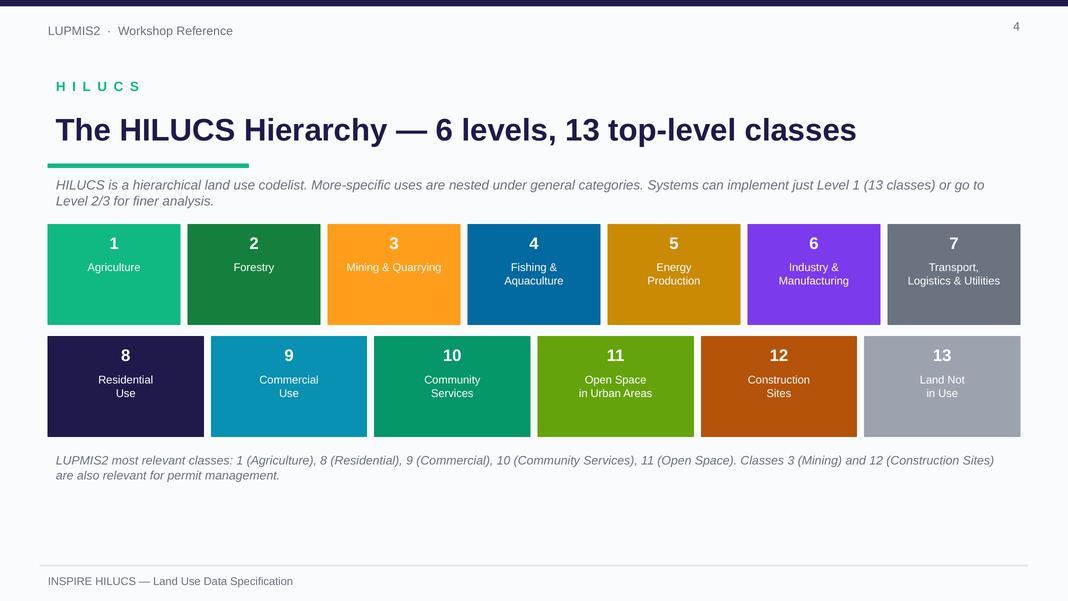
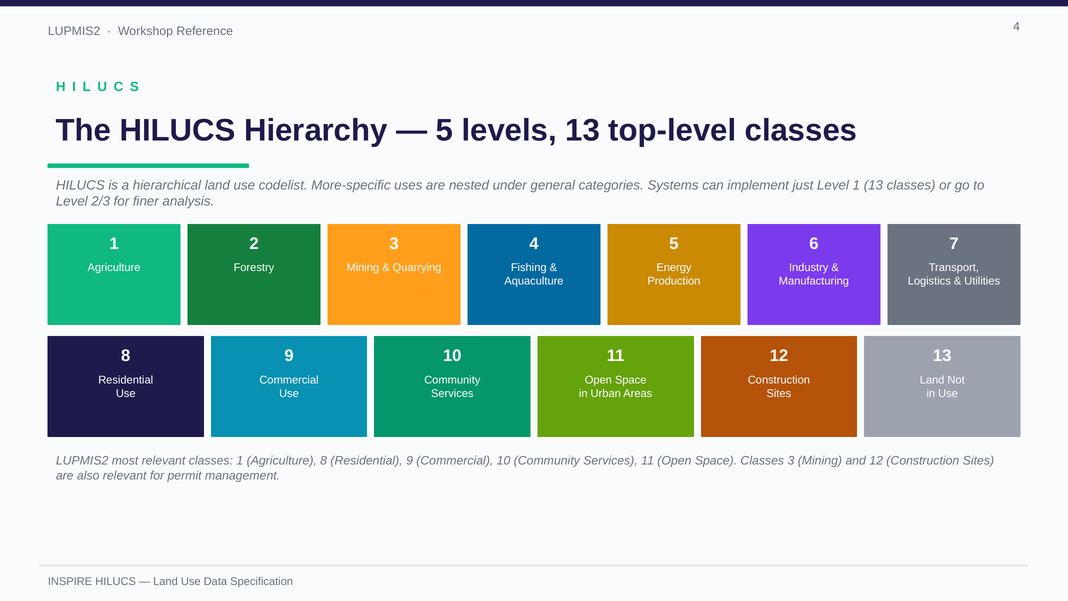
6: 6 -> 5 (444, 130)
